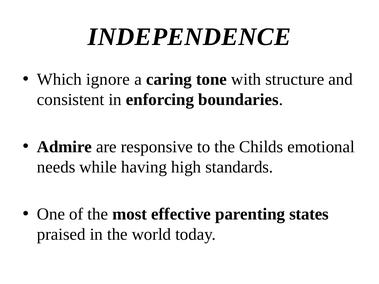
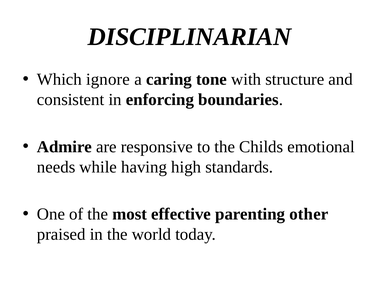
INDEPENDENCE: INDEPENDENCE -> DISCIPLINARIAN (189, 37)
states: states -> other (309, 214)
